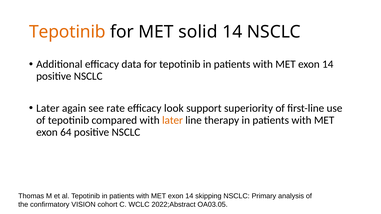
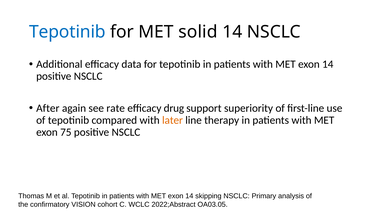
Tepotinib colour: orange -> blue (67, 32)
Later: Later -> After (48, 108)
look: look -> drug (174, 108)
64: 64 -> 75 (66, 132)
